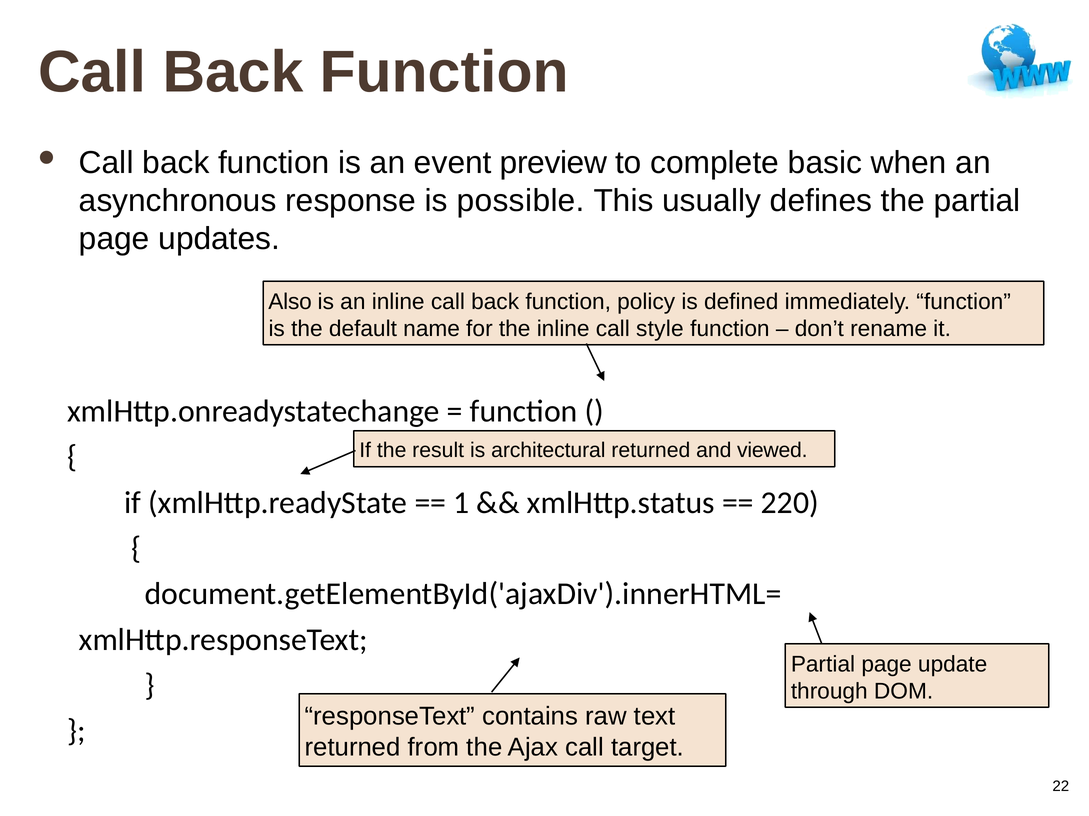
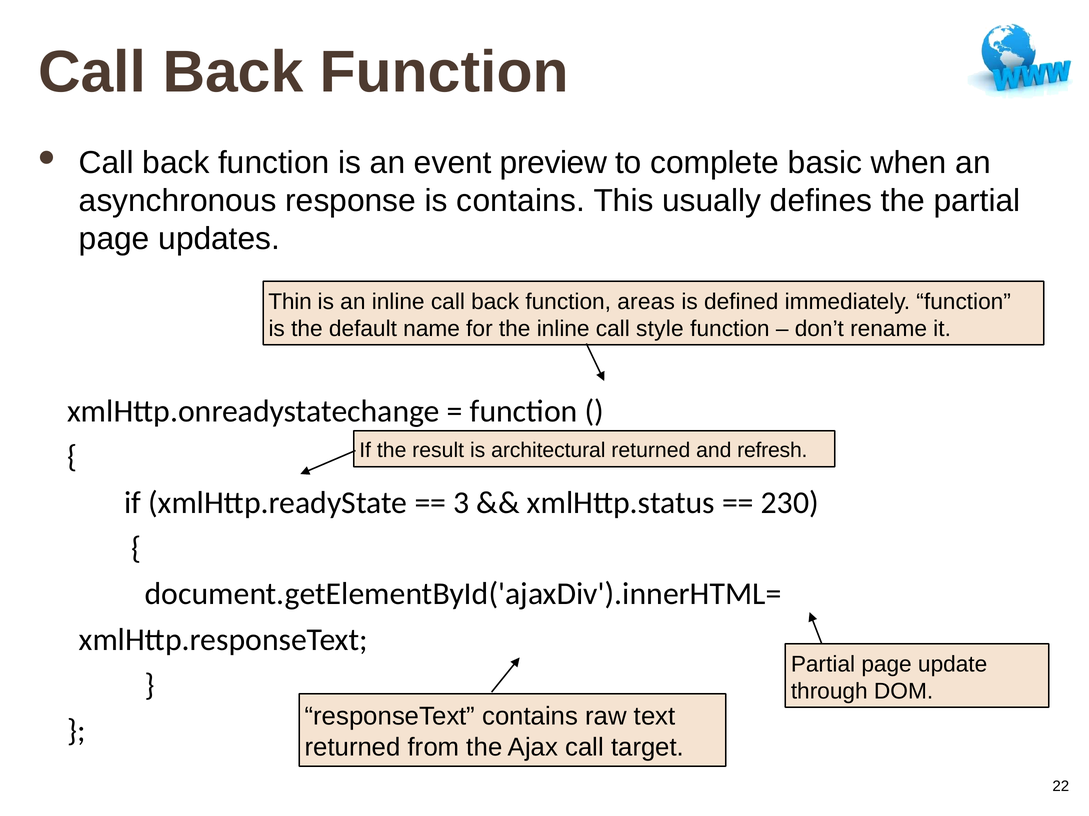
is possible: possible -> contains (521, 201)
Also: Also -> Thin (290, 302)
policy: policy -> areas (646, 302)
viewed: viewed -> refresh (772, 451)
1: 1 -> 3 (461, 503)
220: 220 -> 230 (790, 503)
